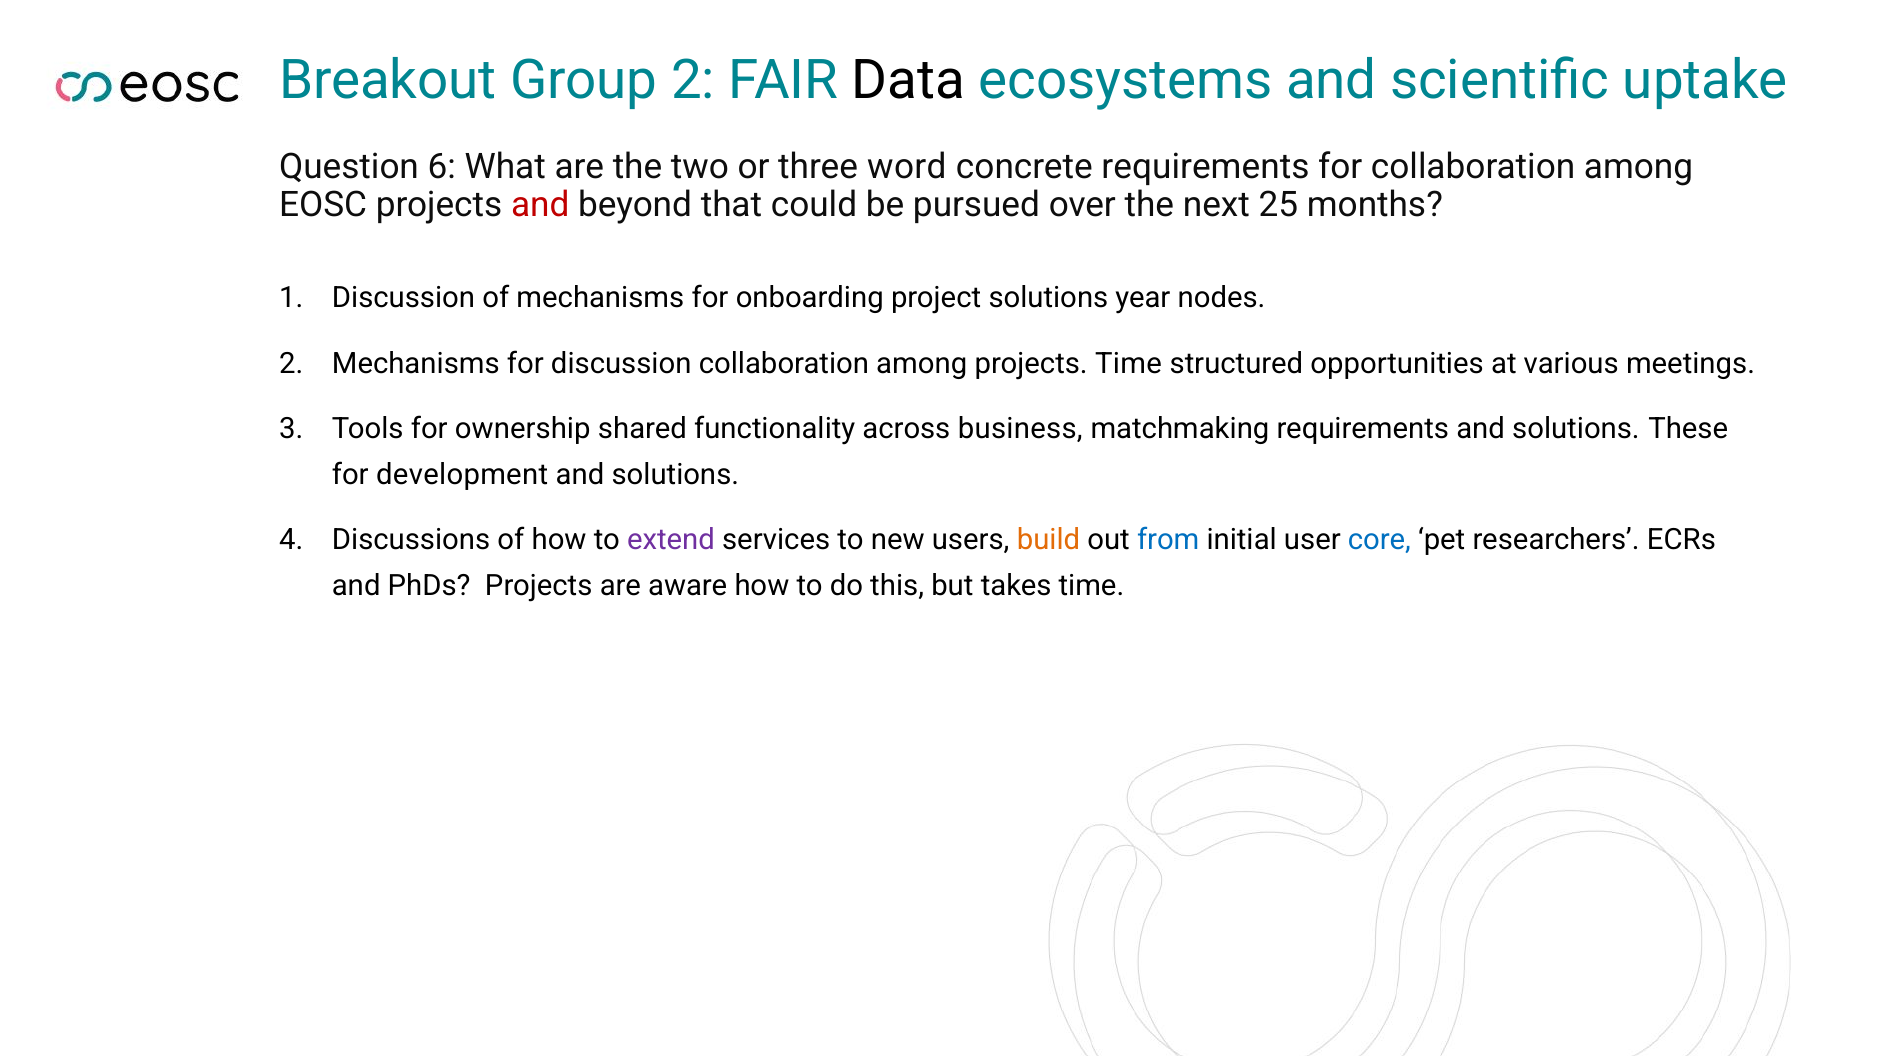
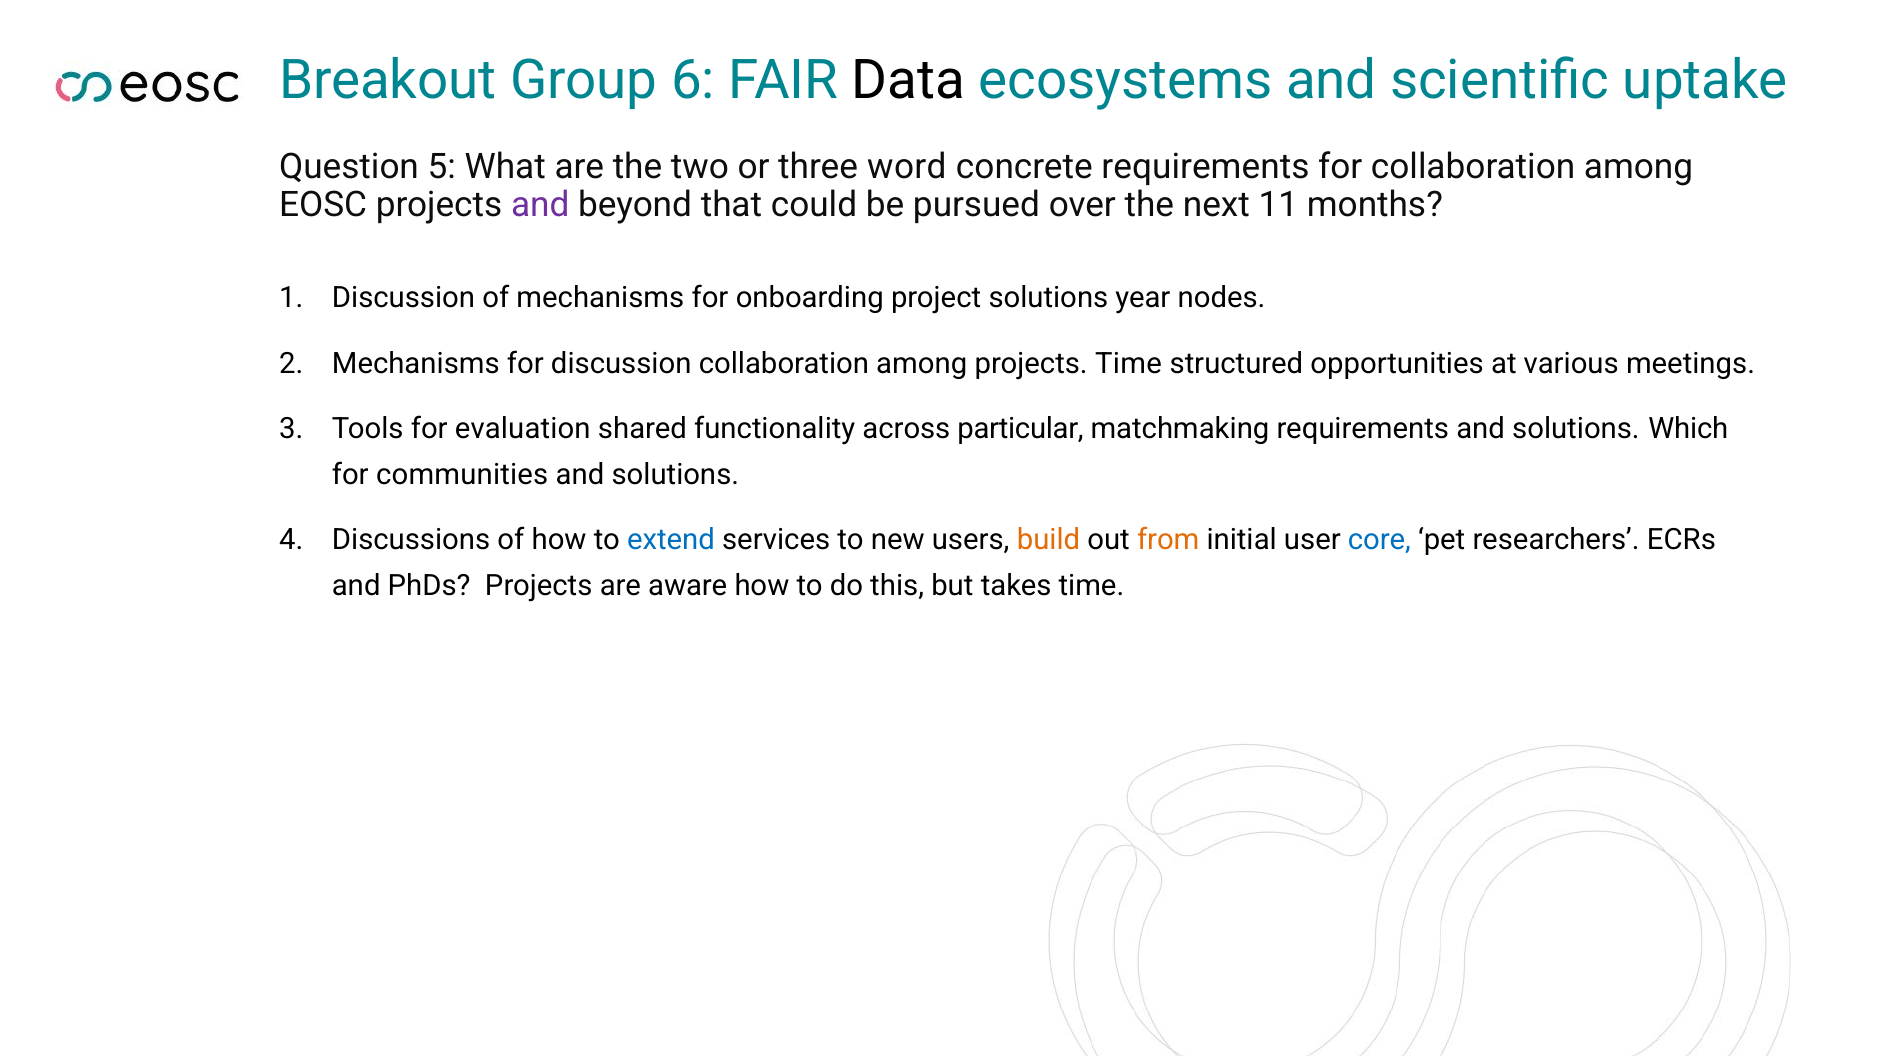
Group 2: 2 -> 6 (693, 80)
6: 6 -> 5 (442, 167)
and colour: red -> purple (540, 205)
25: 25 -> 11 (1278, 205)
ownership: ownership -> evaluation (523, 429)
business: business -> particular (1021, 429)
These: These -> Which (1688, 429)
development: development -> communities (462, 474)
extend colour: purple -> blue (671, 540)
from colour: blue -> orange (1168, 540)
